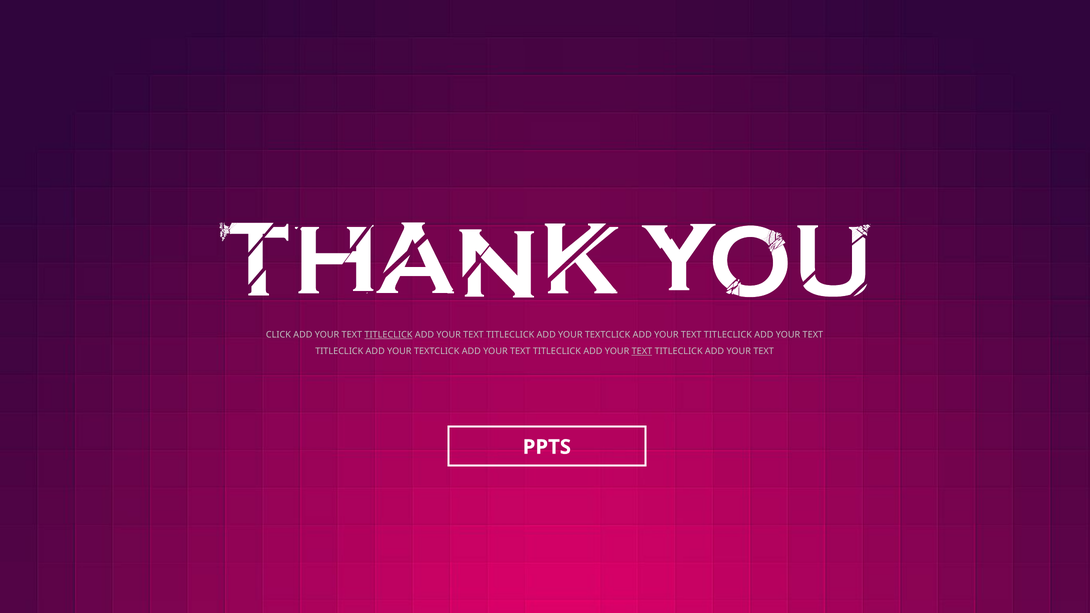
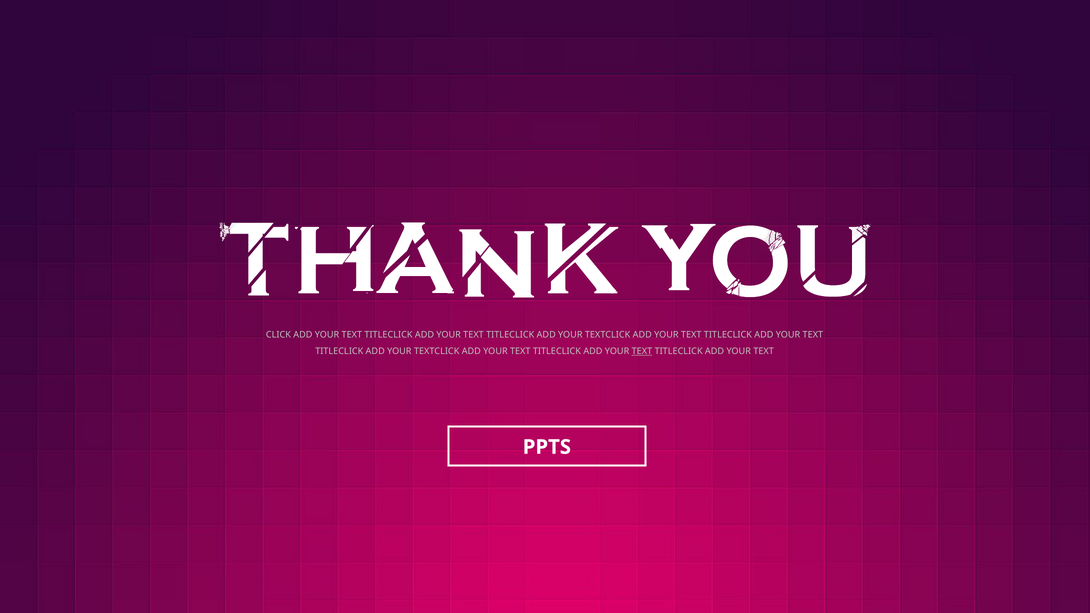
TITLECLICK underline: present -> none (388, 335)
